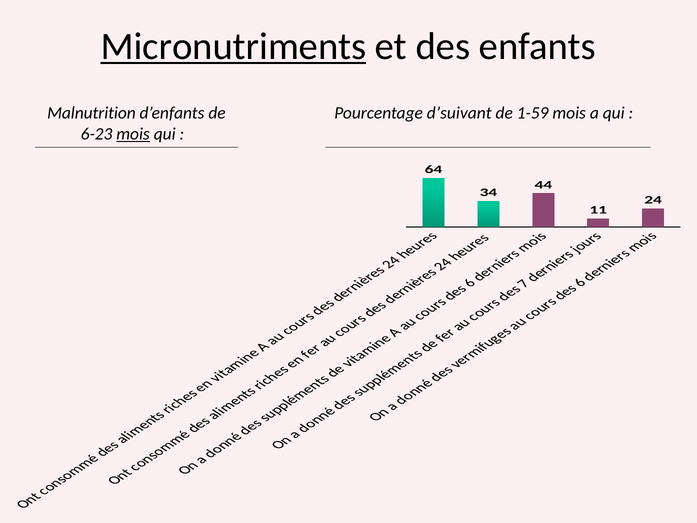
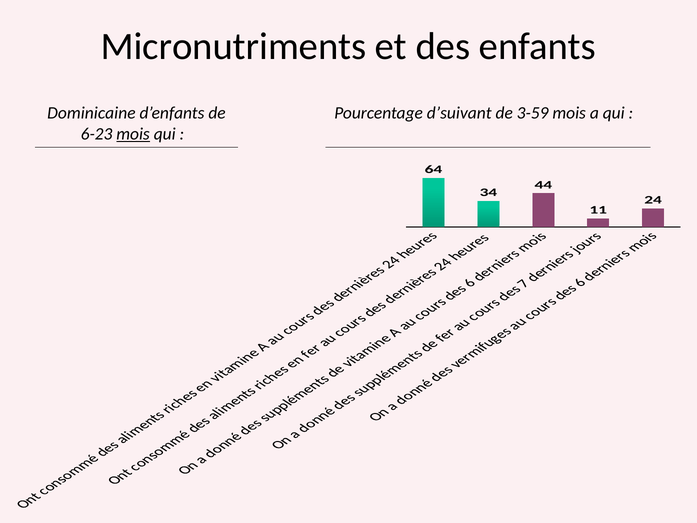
Micronutriments underline: present -> none (233, 46)
Malnutrition: Malnutrition -> Dominicaine (91, 113)
1-59: 1-59 -> 3-59 (533, 113)
